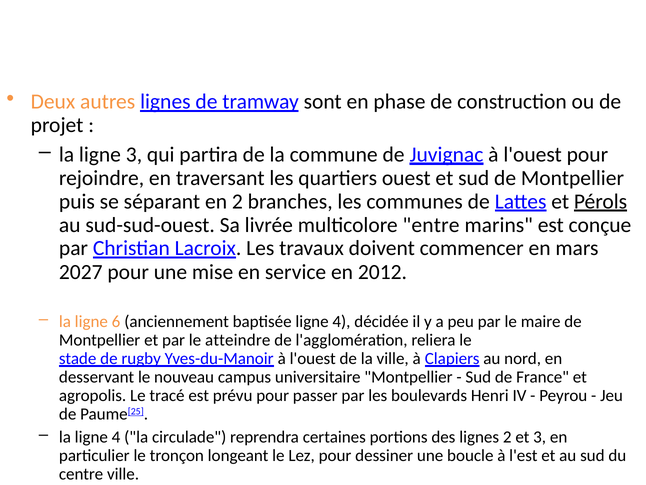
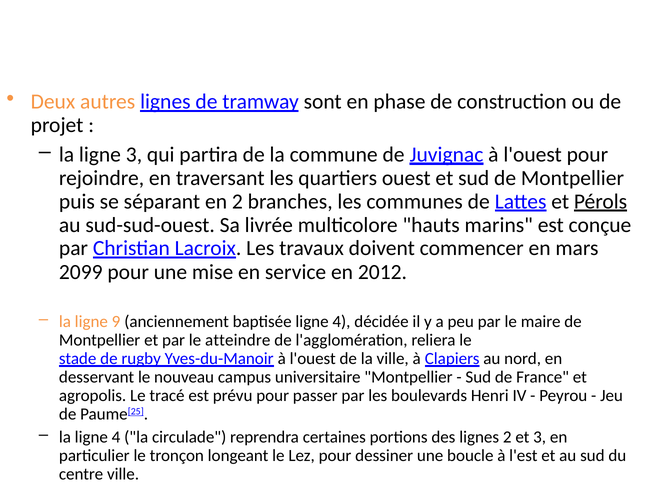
entre: entre -> hauts (431, 225)
2027: 2027 -> 2099 (81, 272)
6: 6 -> 9 (116, 321)
